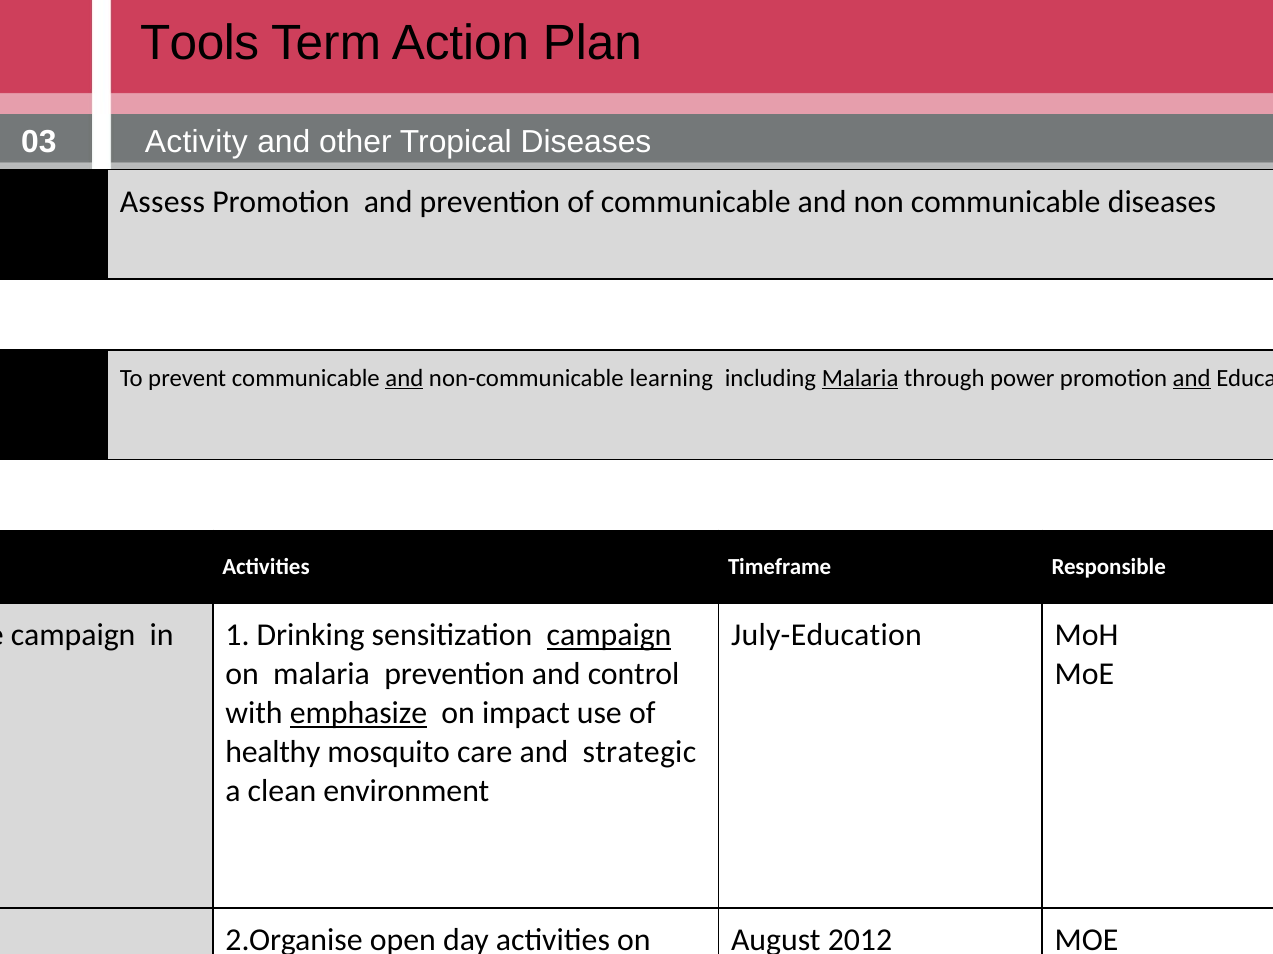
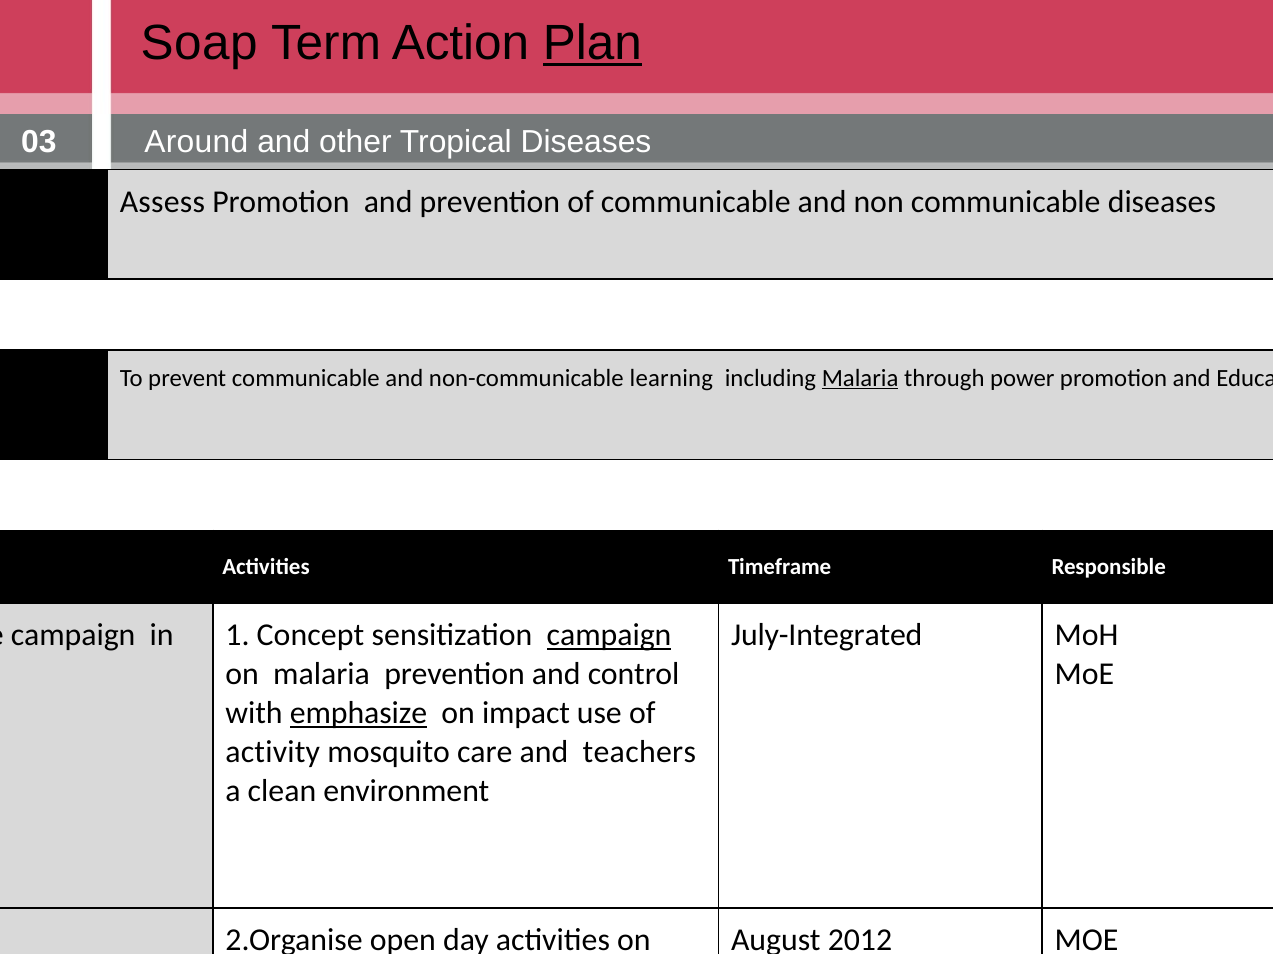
Tools: Tools -> Soap (199, 43)
Plan underline: none -> present (592, 43)
Activity: Activity -> Around (196, 142)
and underline: present -> none (404, 378)
and underline: present -> none (1192, 378)
Drinking: Drinking -> Concept (310, 636)
July-Education: July-Education -> July-Integrated (827, 636)
healthy: healthy -> activity (273, 752)
and strategic: strategic -> teachers (639, 752)
